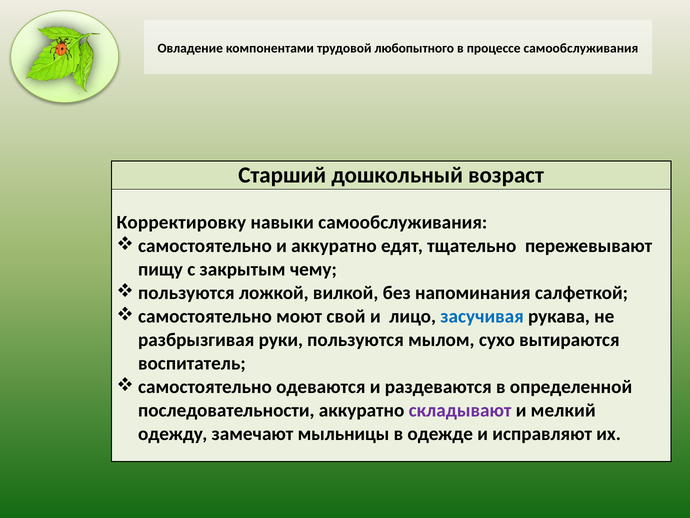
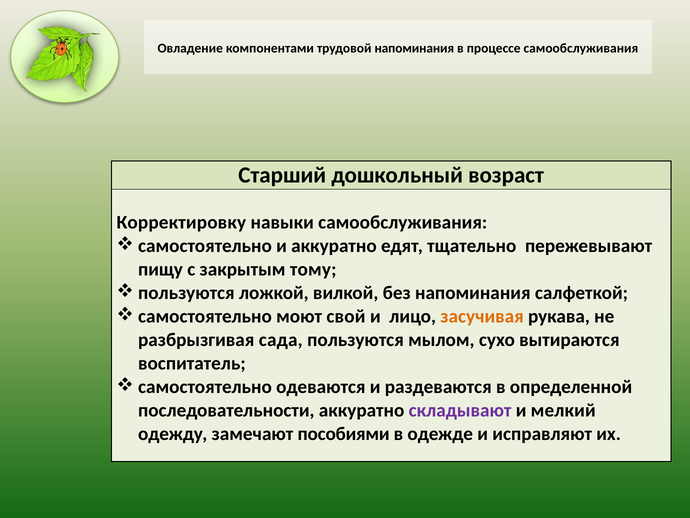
трудовой любопытного: любопытного -> напоминания (414, 48)
чему: чему -> тому (313, 269)
засучивая colour: blue -> orange (482, 316)
руки: руки -> сада (281, 339)
мыльницы: мыльницы -> пособиями (344, 433)
